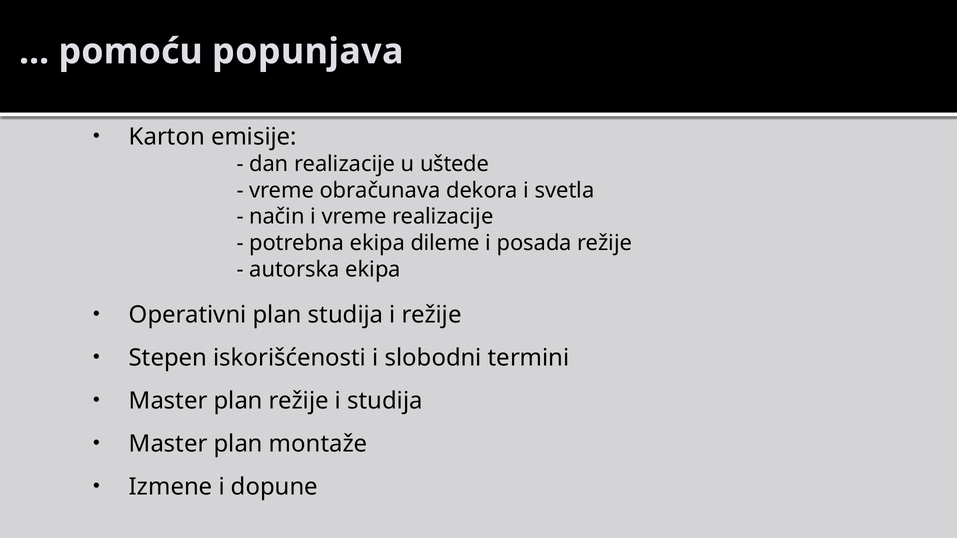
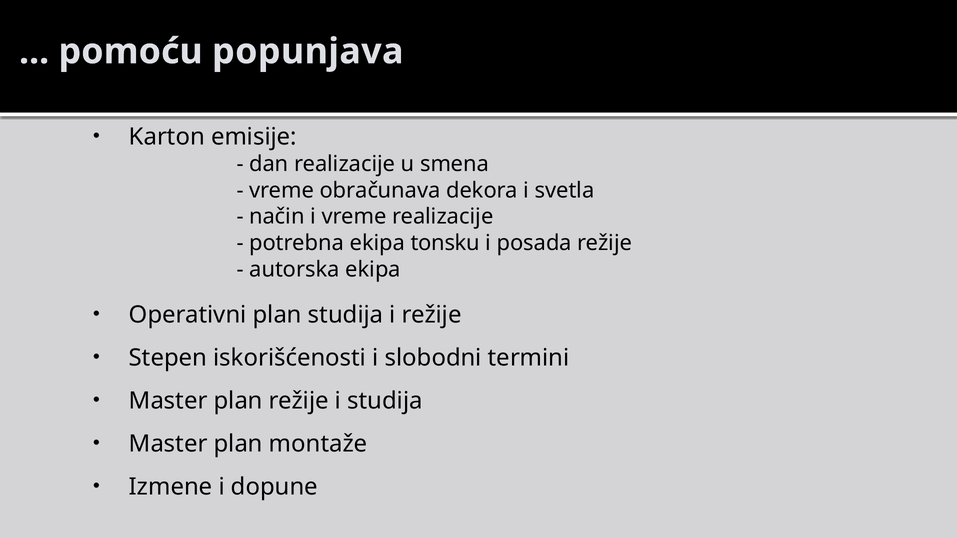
uštede: uštede -> smena (455, 164)
dileme: dileme -> tonsku (445, 243)
